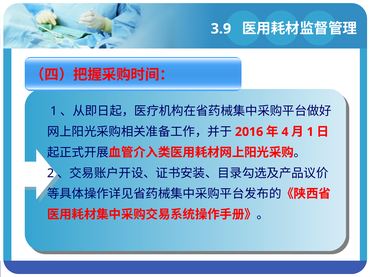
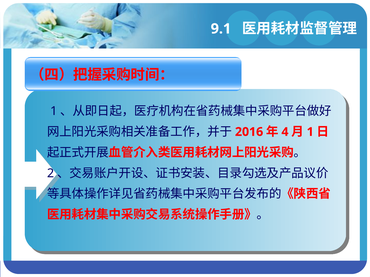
3.9: 3.9 -> 9.1 (221, 29)
